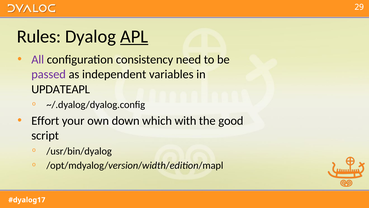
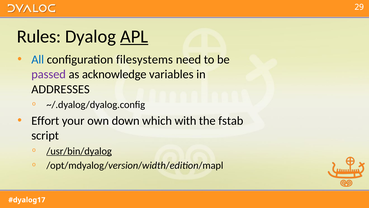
All colour: purple -> blue (38, 59)
consistency: consistency -> filesystems (144, 59)
independent: independent -> acknowledge (114, 74)
UPDATEAPL: UPDATEAPL -> ADDRESSES (61, 89)
good: good -> fstab (231, 121)
/usr/bin/dyalog underline: none -> present (79, 151)
